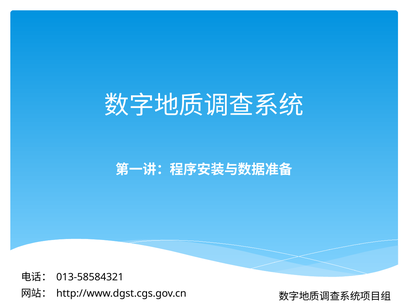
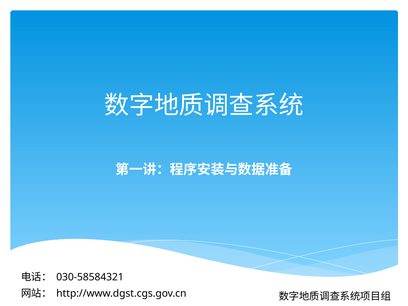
013-58584321: 013-58584321 -> 030-58584321 (90, 277)
